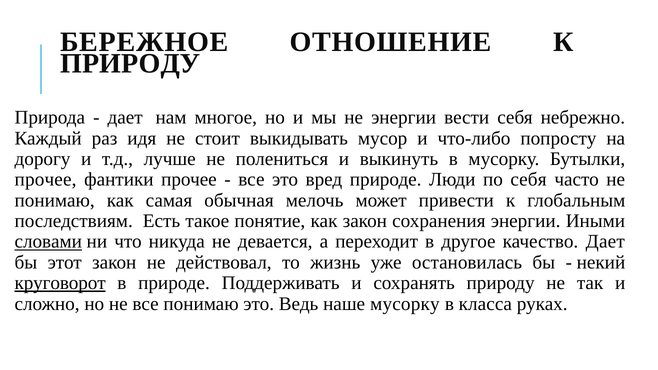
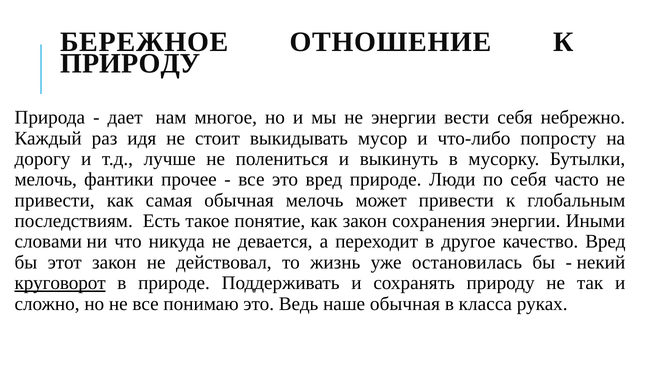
прочее: прочее -> мелочь (46, 180)
понимаю: понимаю -> привести (55, 200)
словами underline: present -> none (48, 242)
качество Дает: Дает -> Вред (605, 242)
наше мусорку: мусорку -> обычная (405, 304)
